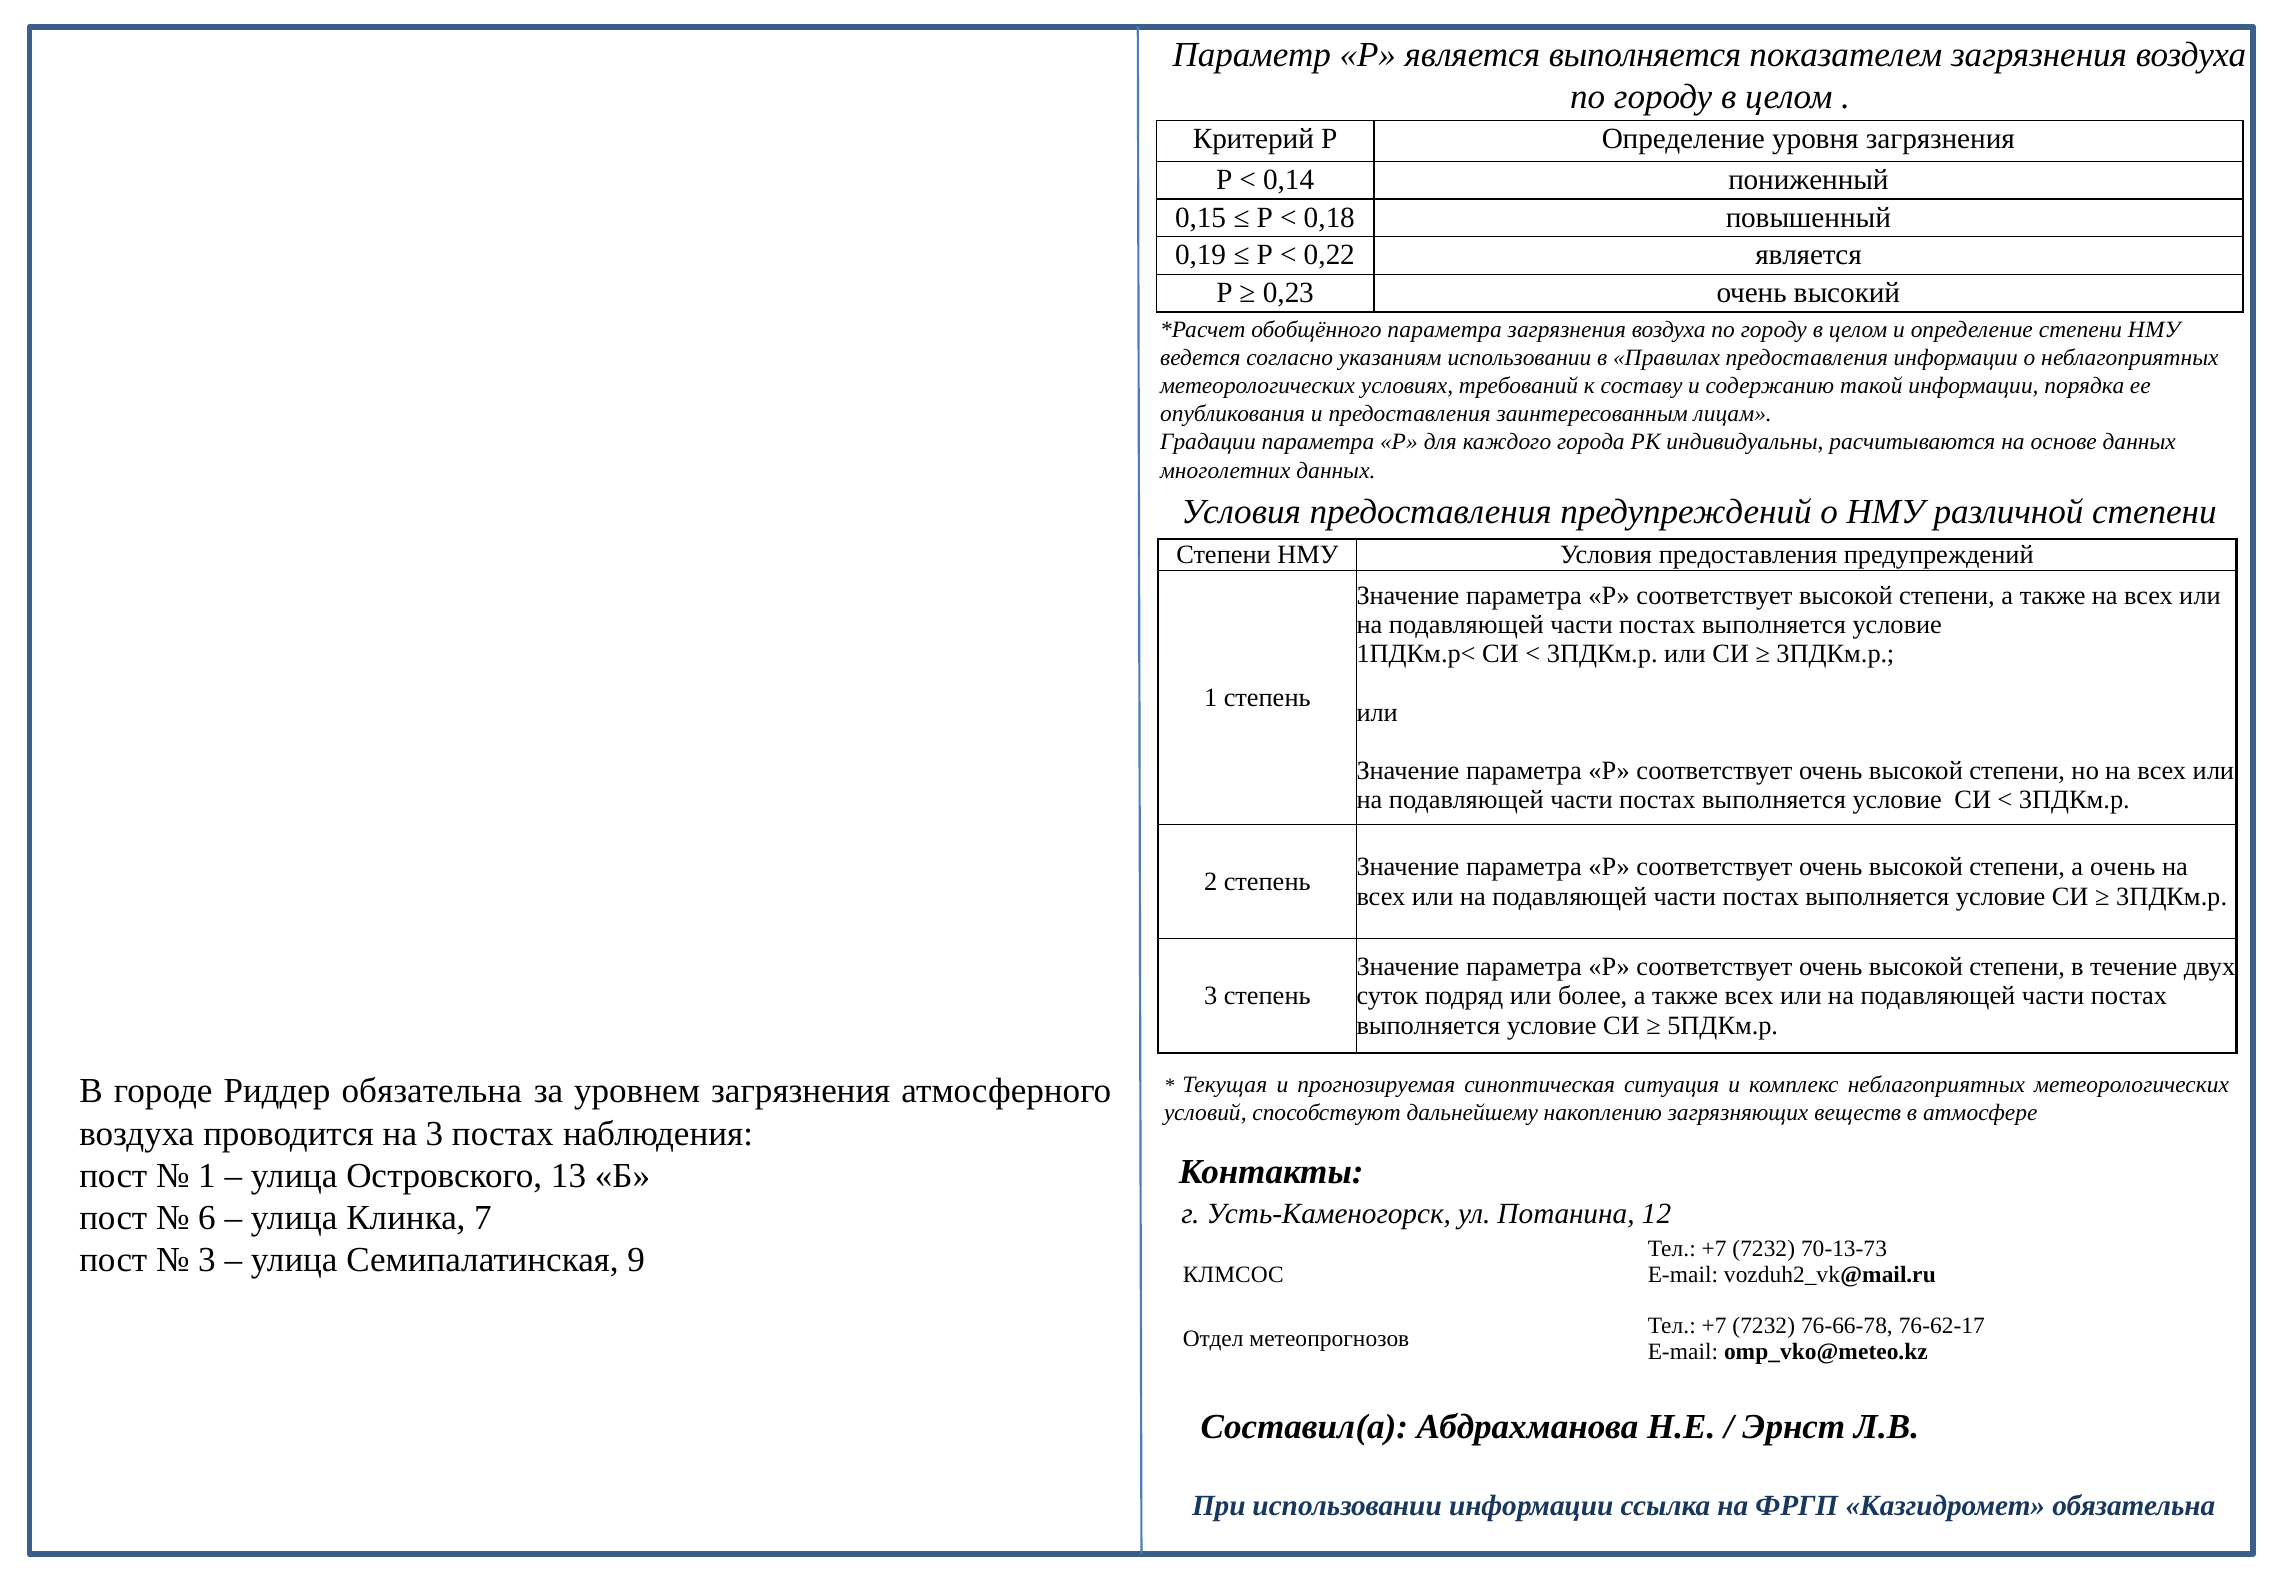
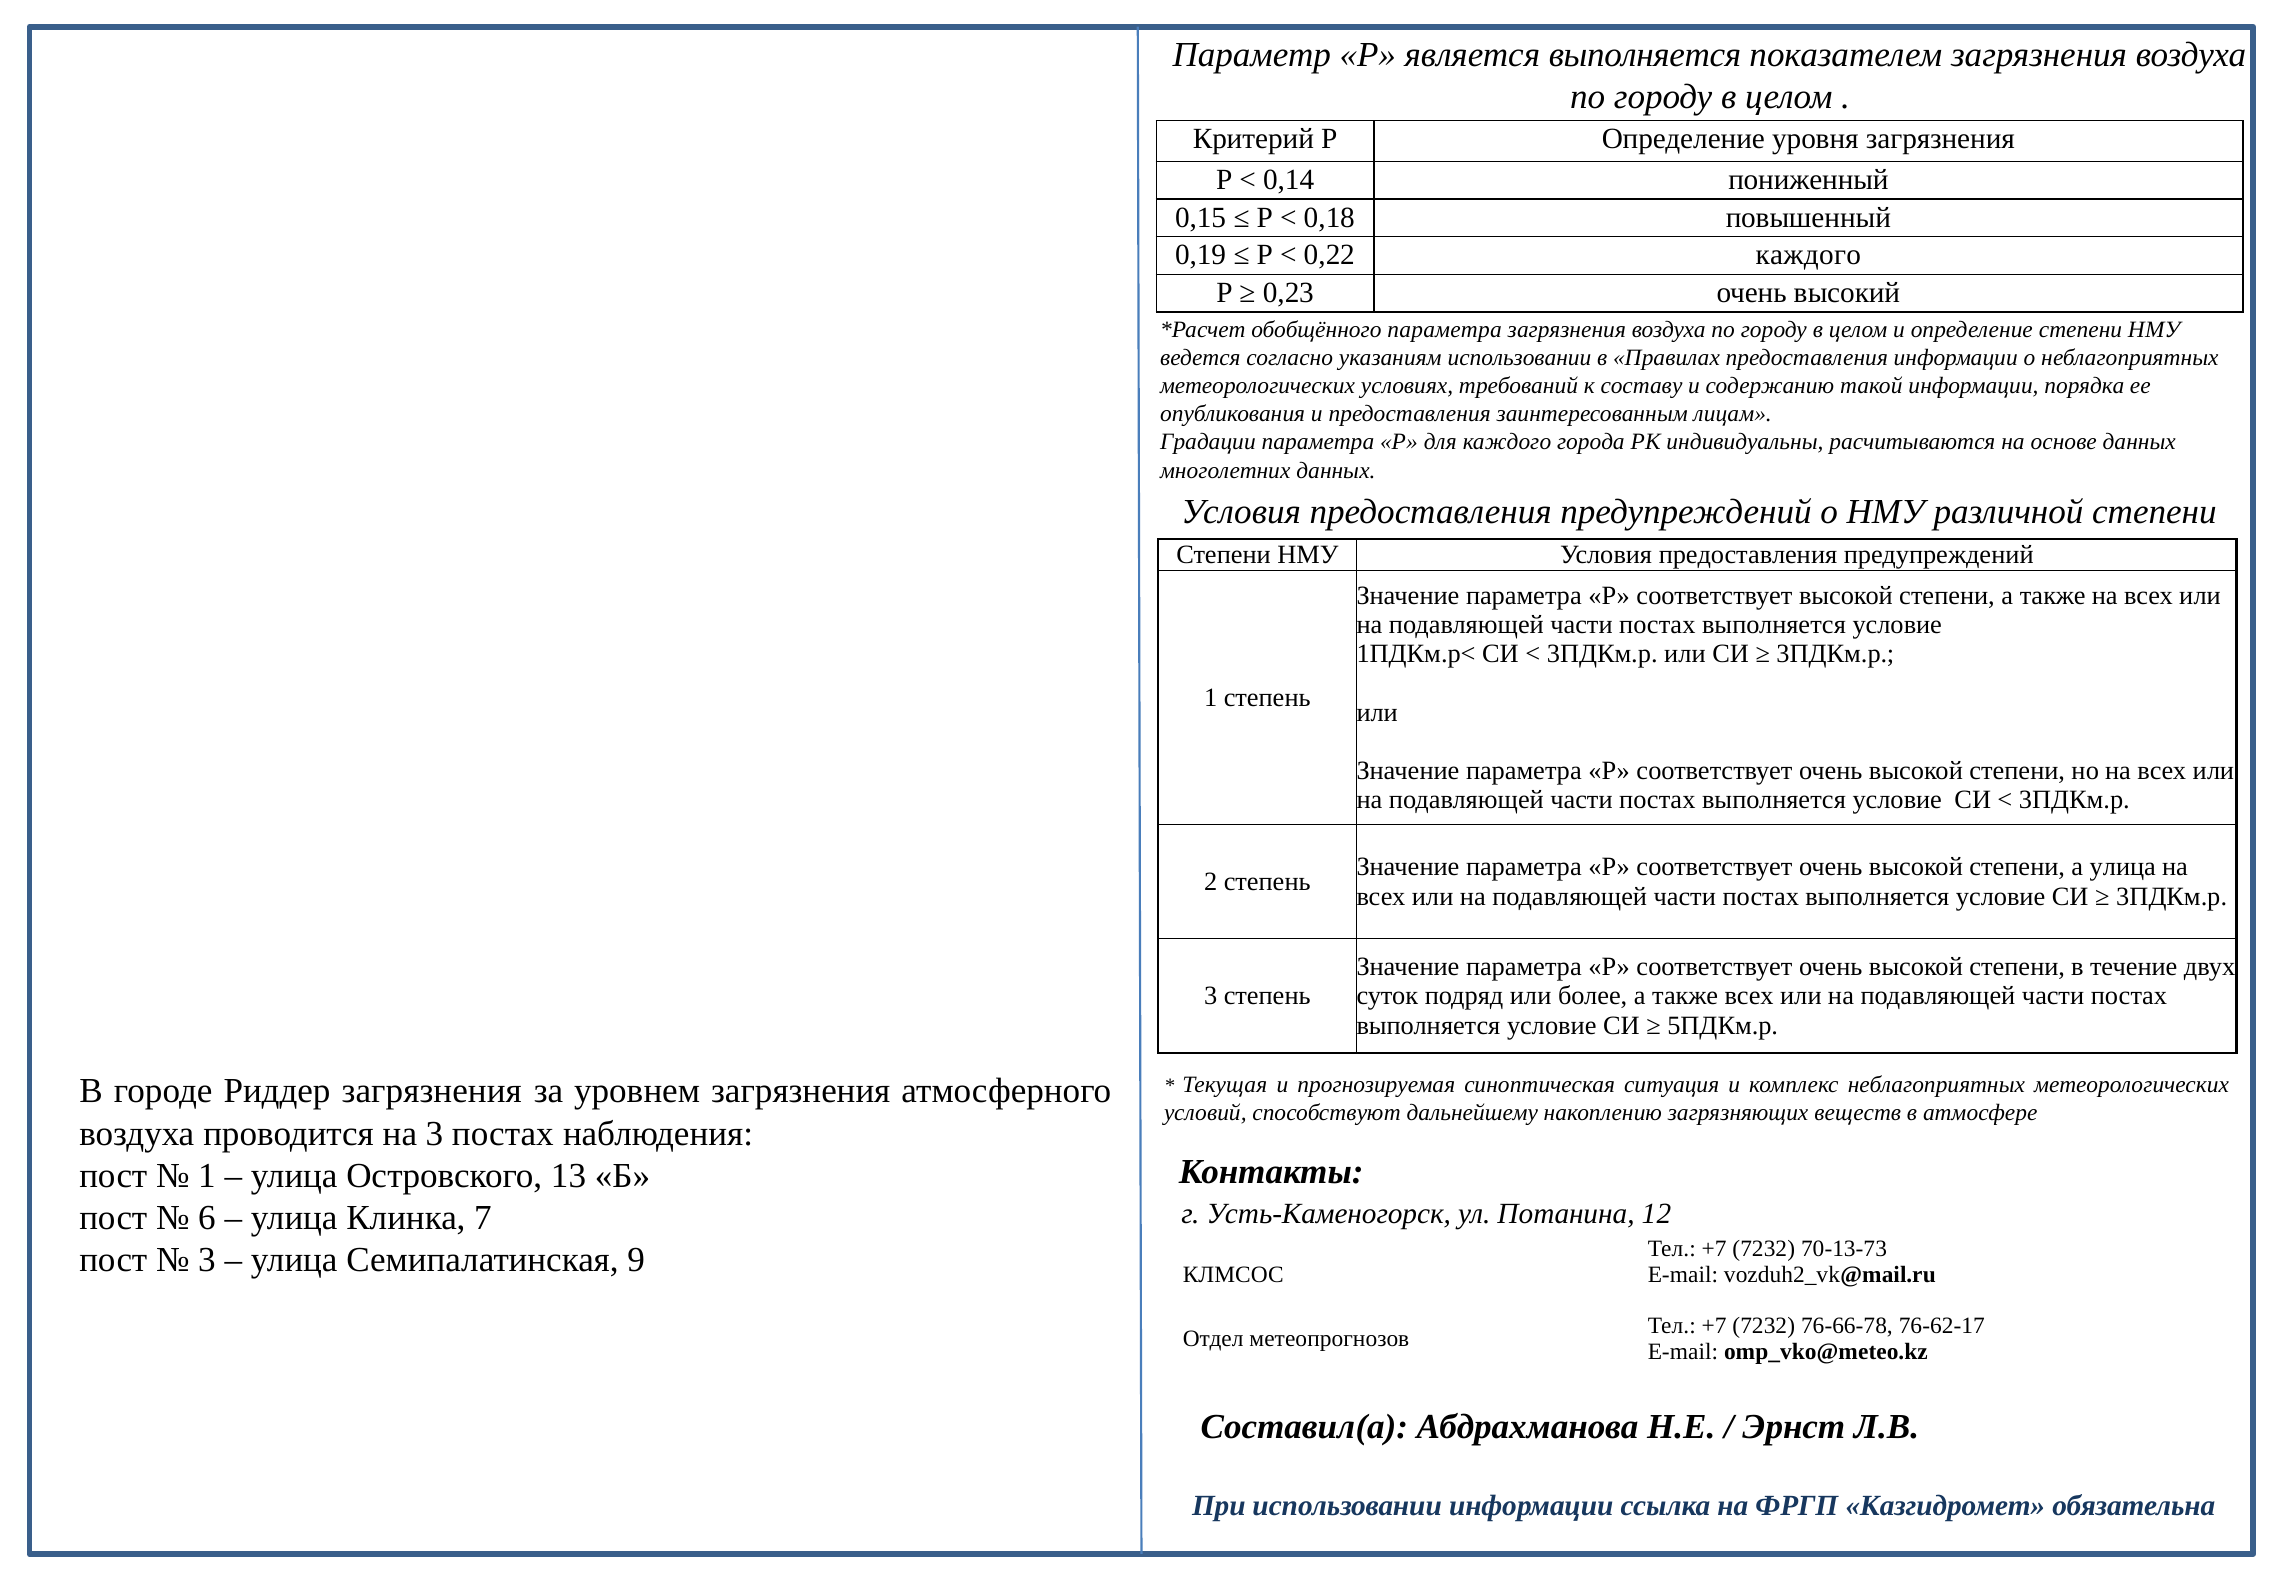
0,22 является: является -> каждого (1808, 255)
а очень: очень -> улица (2123, 867)
Риддер обязательна: обязательна -> загрязнения (432, 1091)
